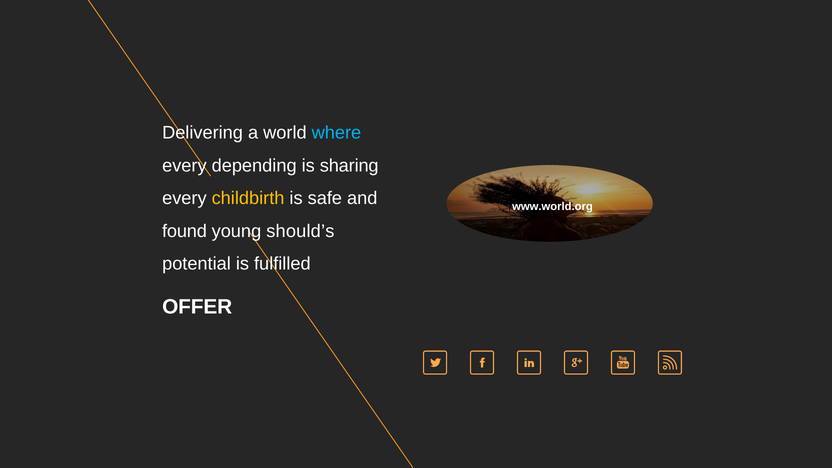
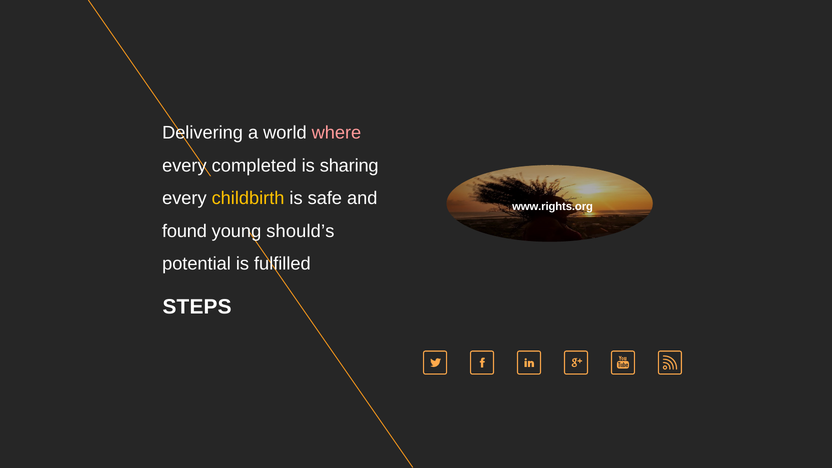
where colour: light blue -> pink (336, 133)
depending: depending -> completed (254, 166)
www.world.org: www.world.org -> www.rights.org (553, 207)
OFFER: OFFER -> STEPS (197, 307)
